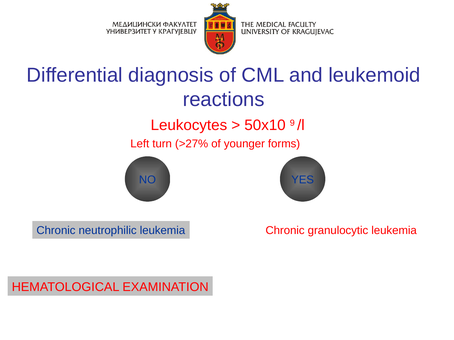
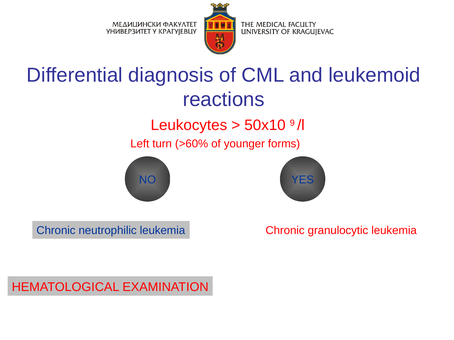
>27%: >27% -> >60% (192, 144)
